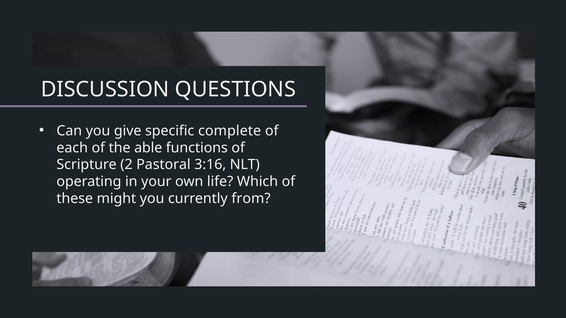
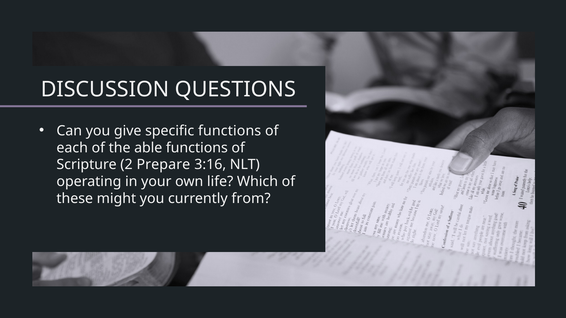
specific complete: complete -> functions (230, 131)
Pastoral: Pastoral -> Prepare (163, 165)
